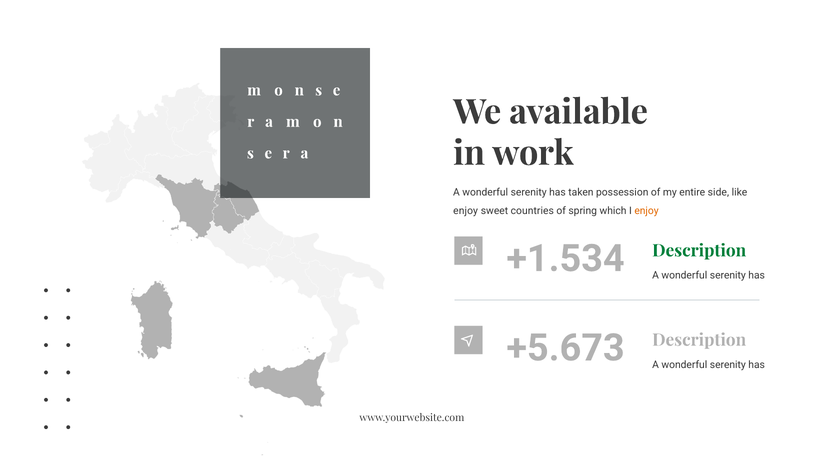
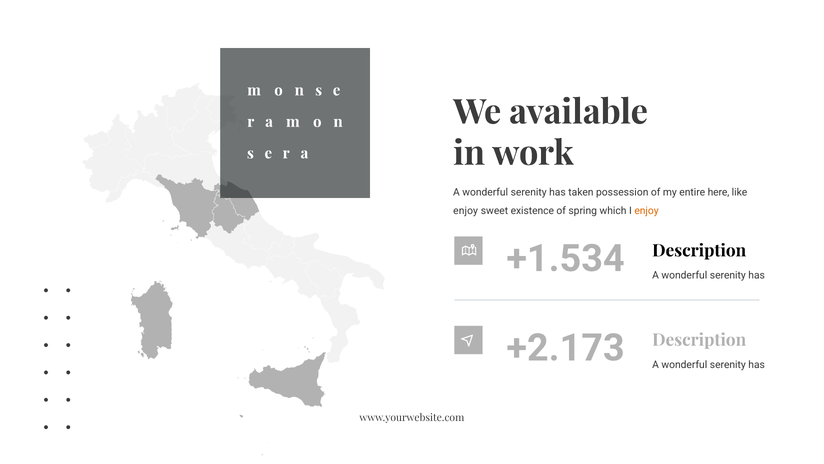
side: side -> here (718, 192)
countries: countries -> existence (532, 211)
Description colour: green -> black (699, 250)
+5.673: +5.673 -> +2.173 (565, 348)
